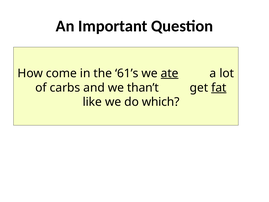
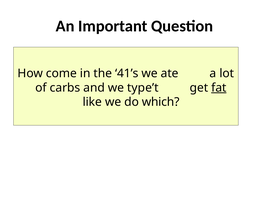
61’s: 61’s -> 41’s (127, 73)
ate underline: present -> none (170, 73)
than’t: than’t -> type’t (143, 88)
